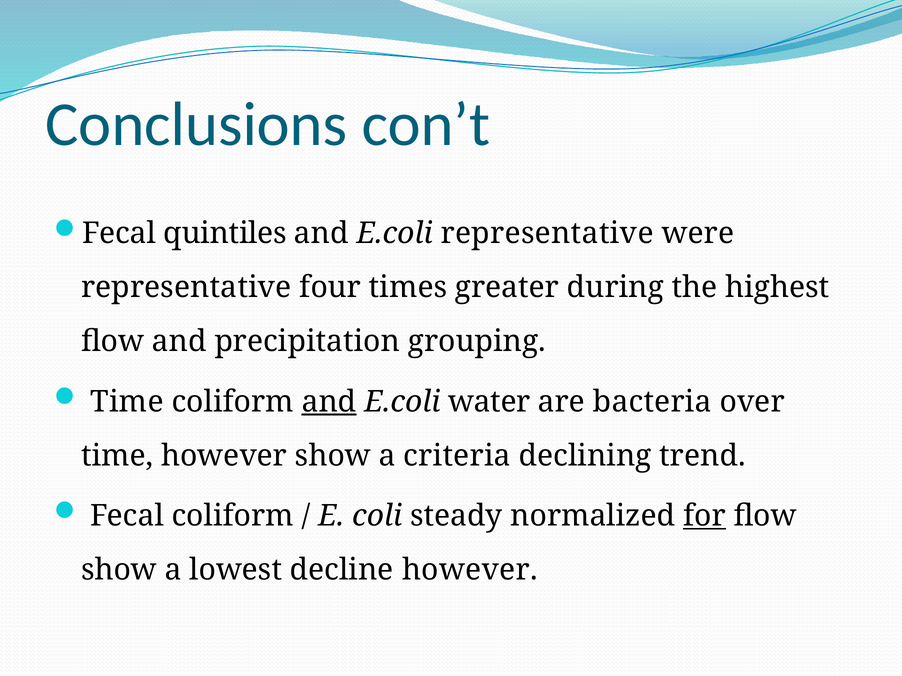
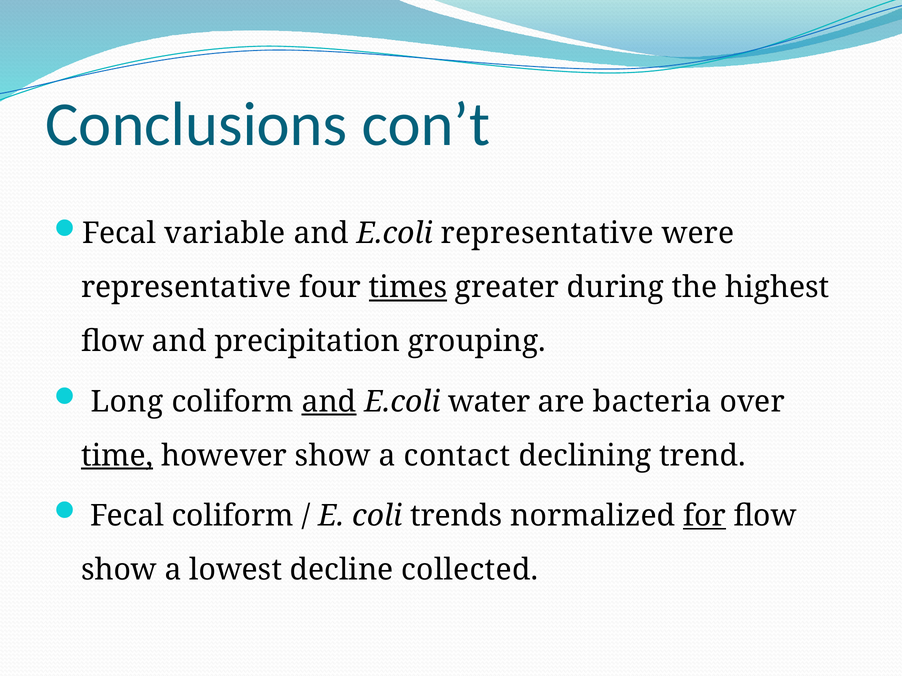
quintiles: quintiles -> variable (225, 234)
times underline: none -> present (408, 288)
Time: Time -> Long (127, 402)
time underline: none -> present (117, 456)
criteria: criteria -> contact (457, 456)
steady: steady -> trends (456, 516)
decline however: however -> collected (470, 570)
